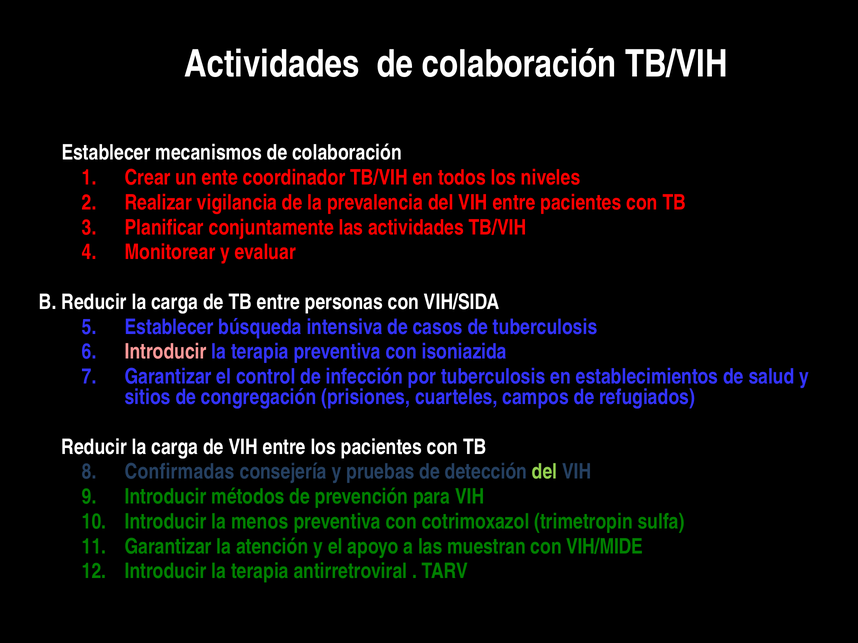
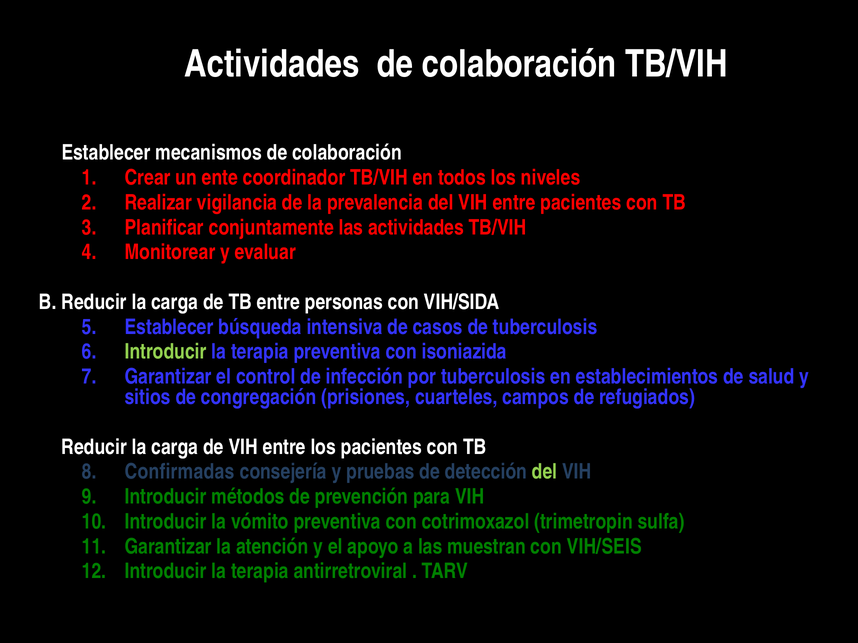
Introducir colour: pink -> light green (166, 352)
menos: menos -> vómito (260, 522)
VIH/MIDE: VIH/MIDE -> VIH/SEIS (604, 547)
